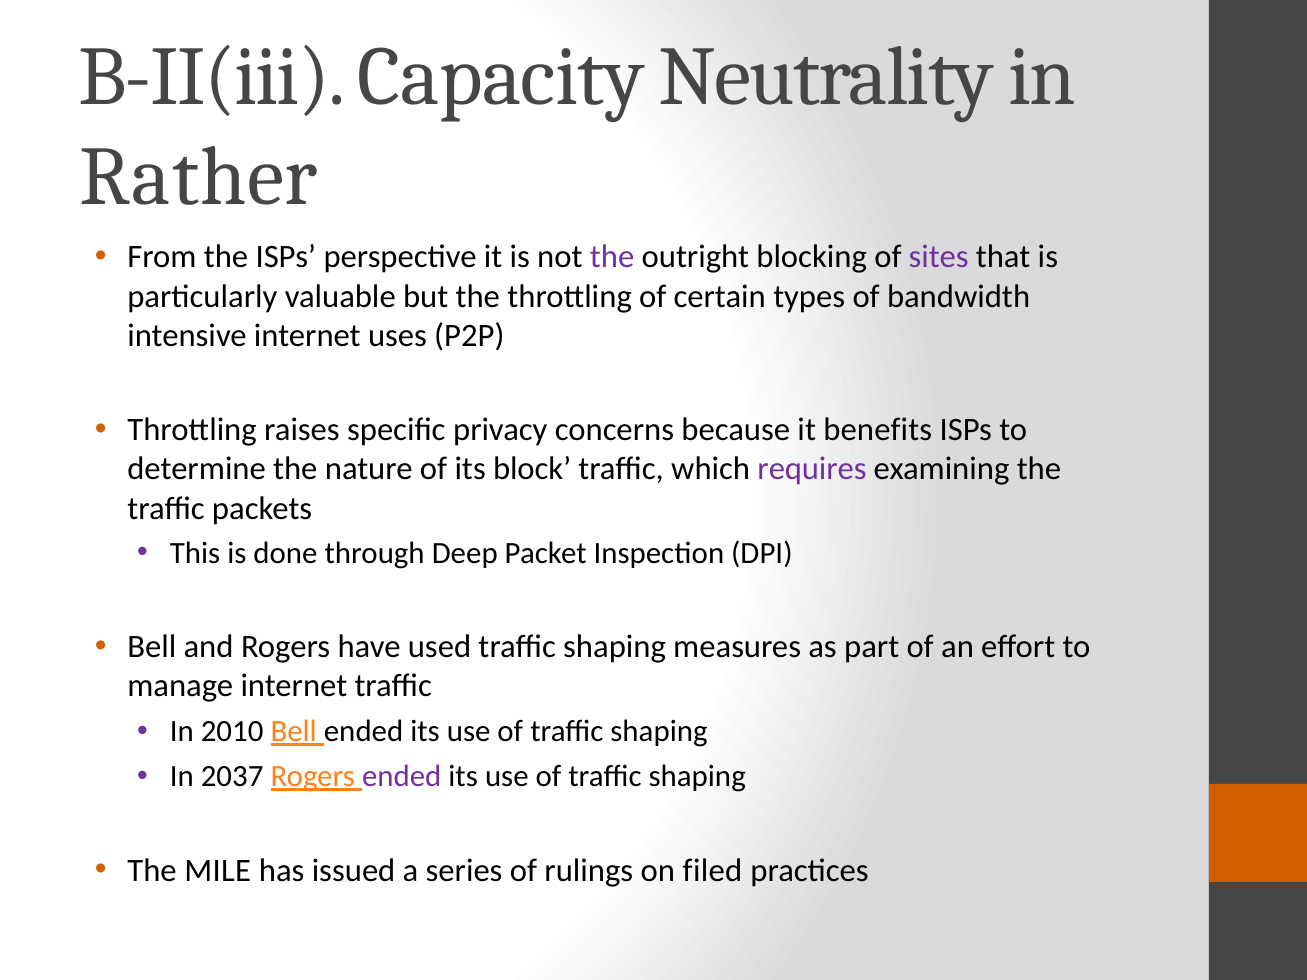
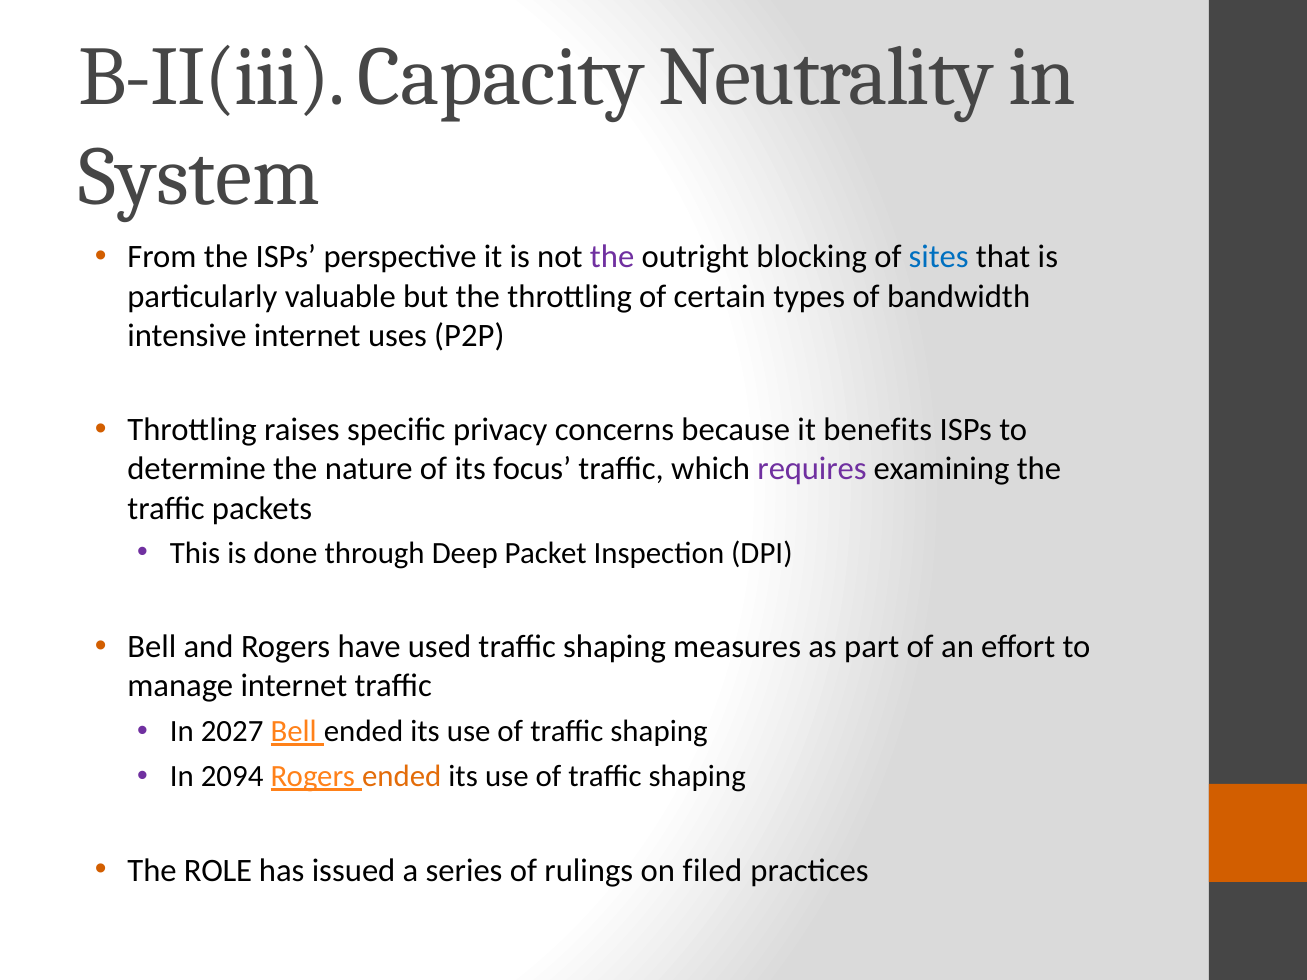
Rather: Rather -> System (199, 177)
sites colour: purple -> blue (939, 257)
block: block -> focus (532, 469)
2010: 2010 -> 2027 (232, 732)
2037: 2037 -> 2094 (232, 776)
ended colour: purple -> orange (402, 776)
MILE: MILE -> ROLE (218, 870)
